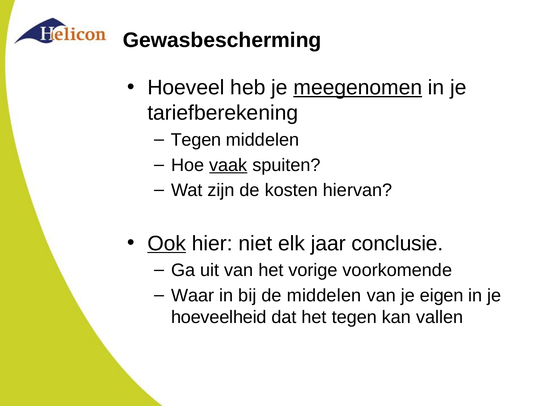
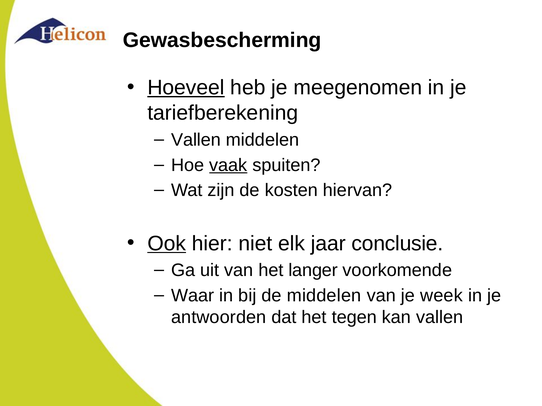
Hoeveel underline: none -> present (186, 88)
meegenomen underline: present -> none (358, 88)
Tegen: Tegen -> Vallen (196, 140)
vorige: vorige -> langer (313, 271)
eigen: eigen -> week (442, 296)
hoeveelheid: hoeveelheid -> antwoorden (219, 318)
